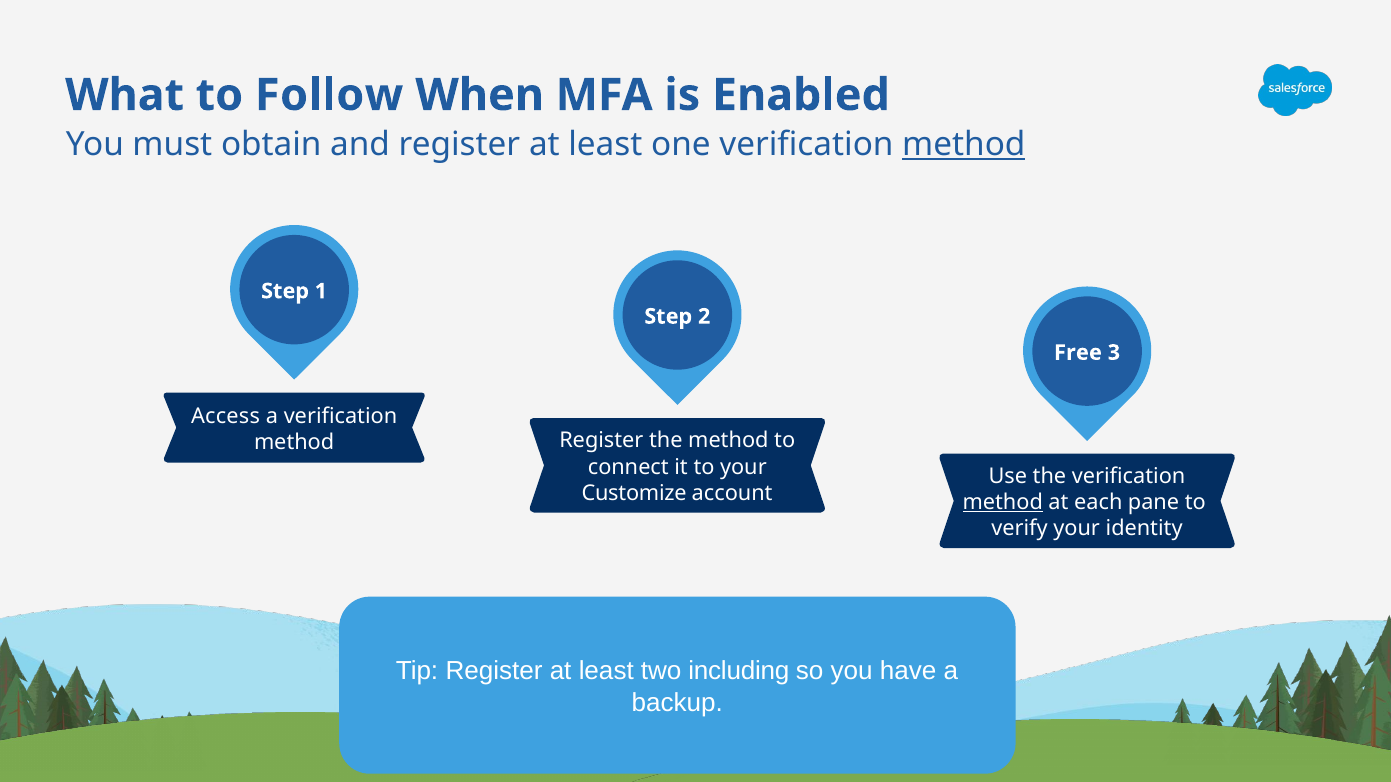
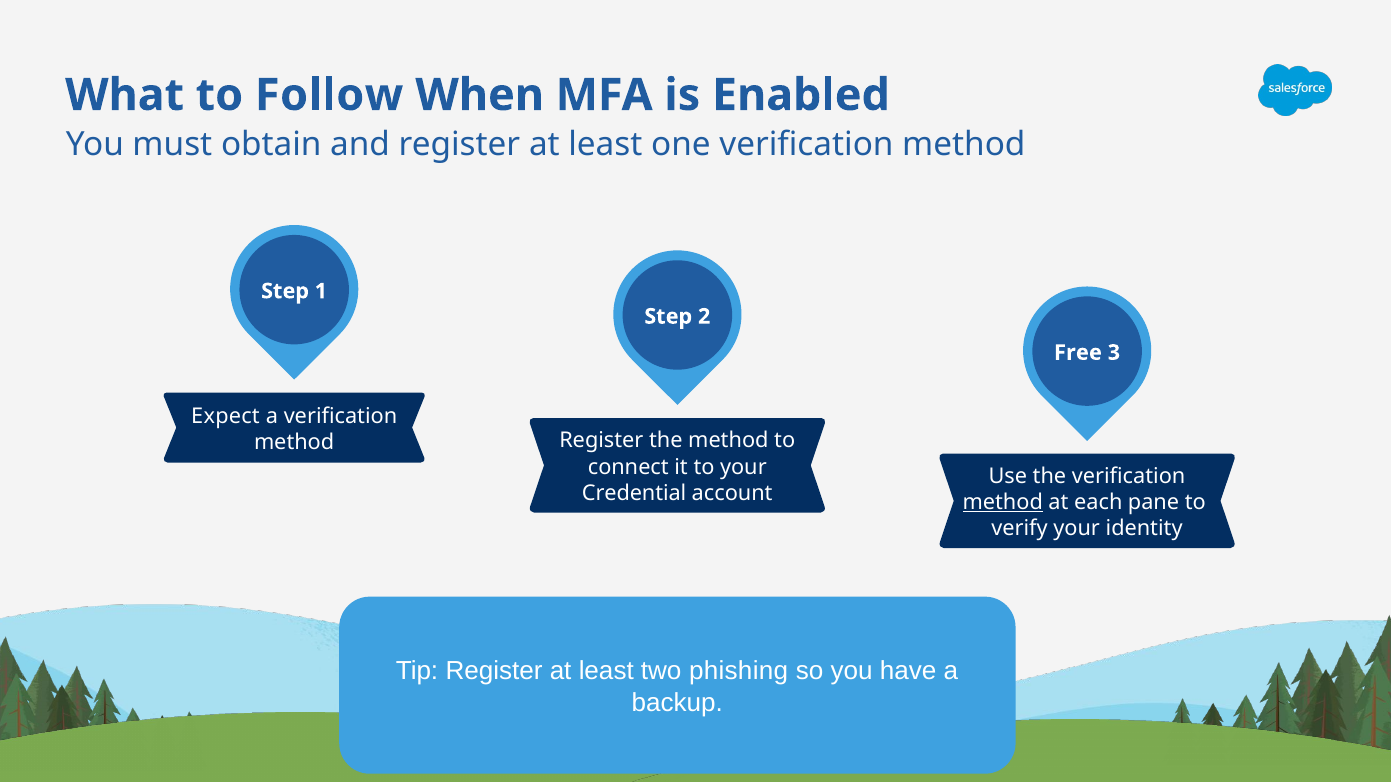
method underline: present -> none (964, 145)
Access: Access -> Expect (226, 416)
Customize: Customize -> Credential (634, 493)
including: including -> phishing (739, 672)
